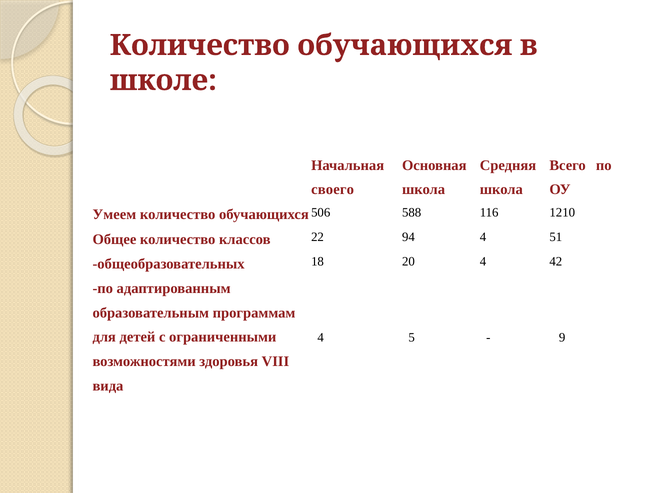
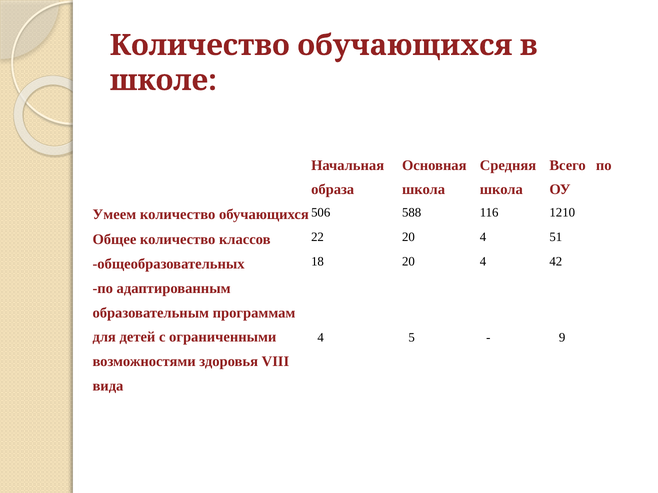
своего: своего -> образа (333, 190)
22 94: 94 -> 20 (408, 237)
